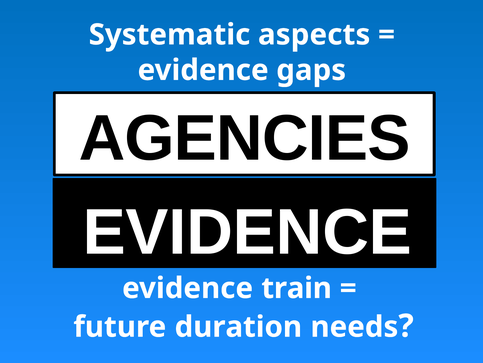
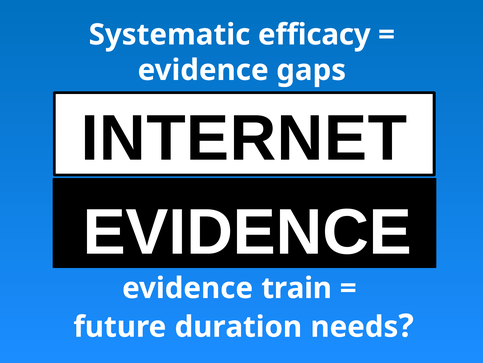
aspects: aspects -> efficacy (314, 35)
AGENCIES: AGENCIES -> INTERNET (244, 138)
